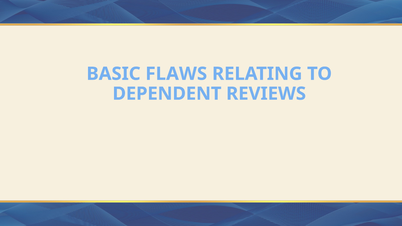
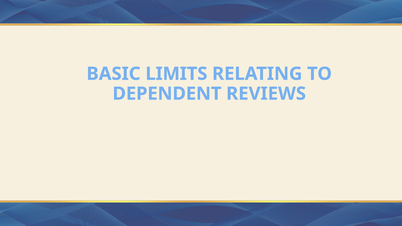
FLAWS: FLAWS -> LIMITS (176, 74)
